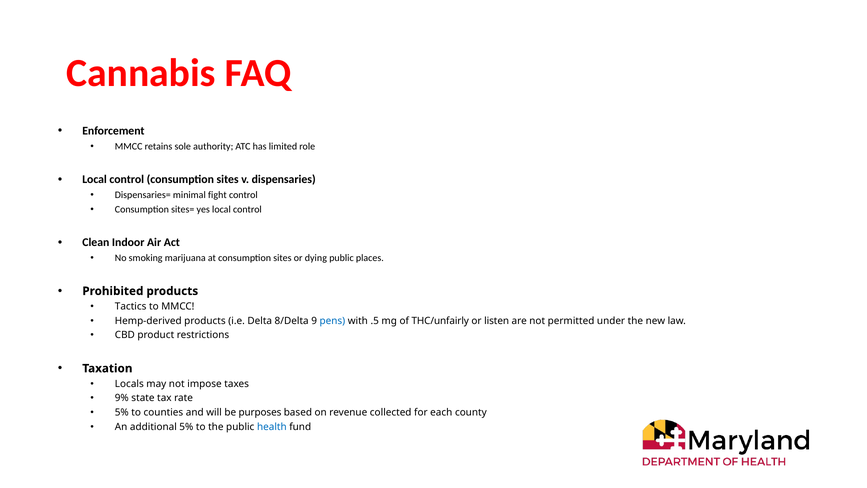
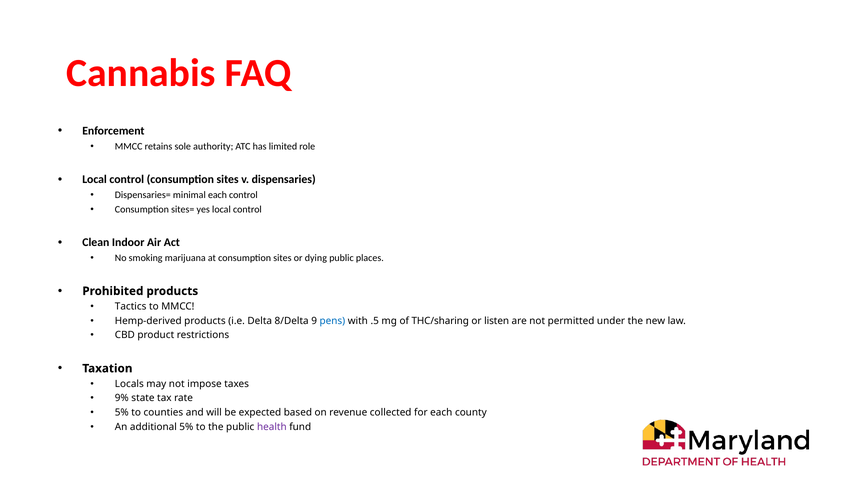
minimal fight: fight -> each (217, 195)
THC/unfairly: THC/unfairly -> THC/sharing (440, 321)
purposes: purposes -> expected (260, 412)
health colour: blue -> purple (272, 427)
